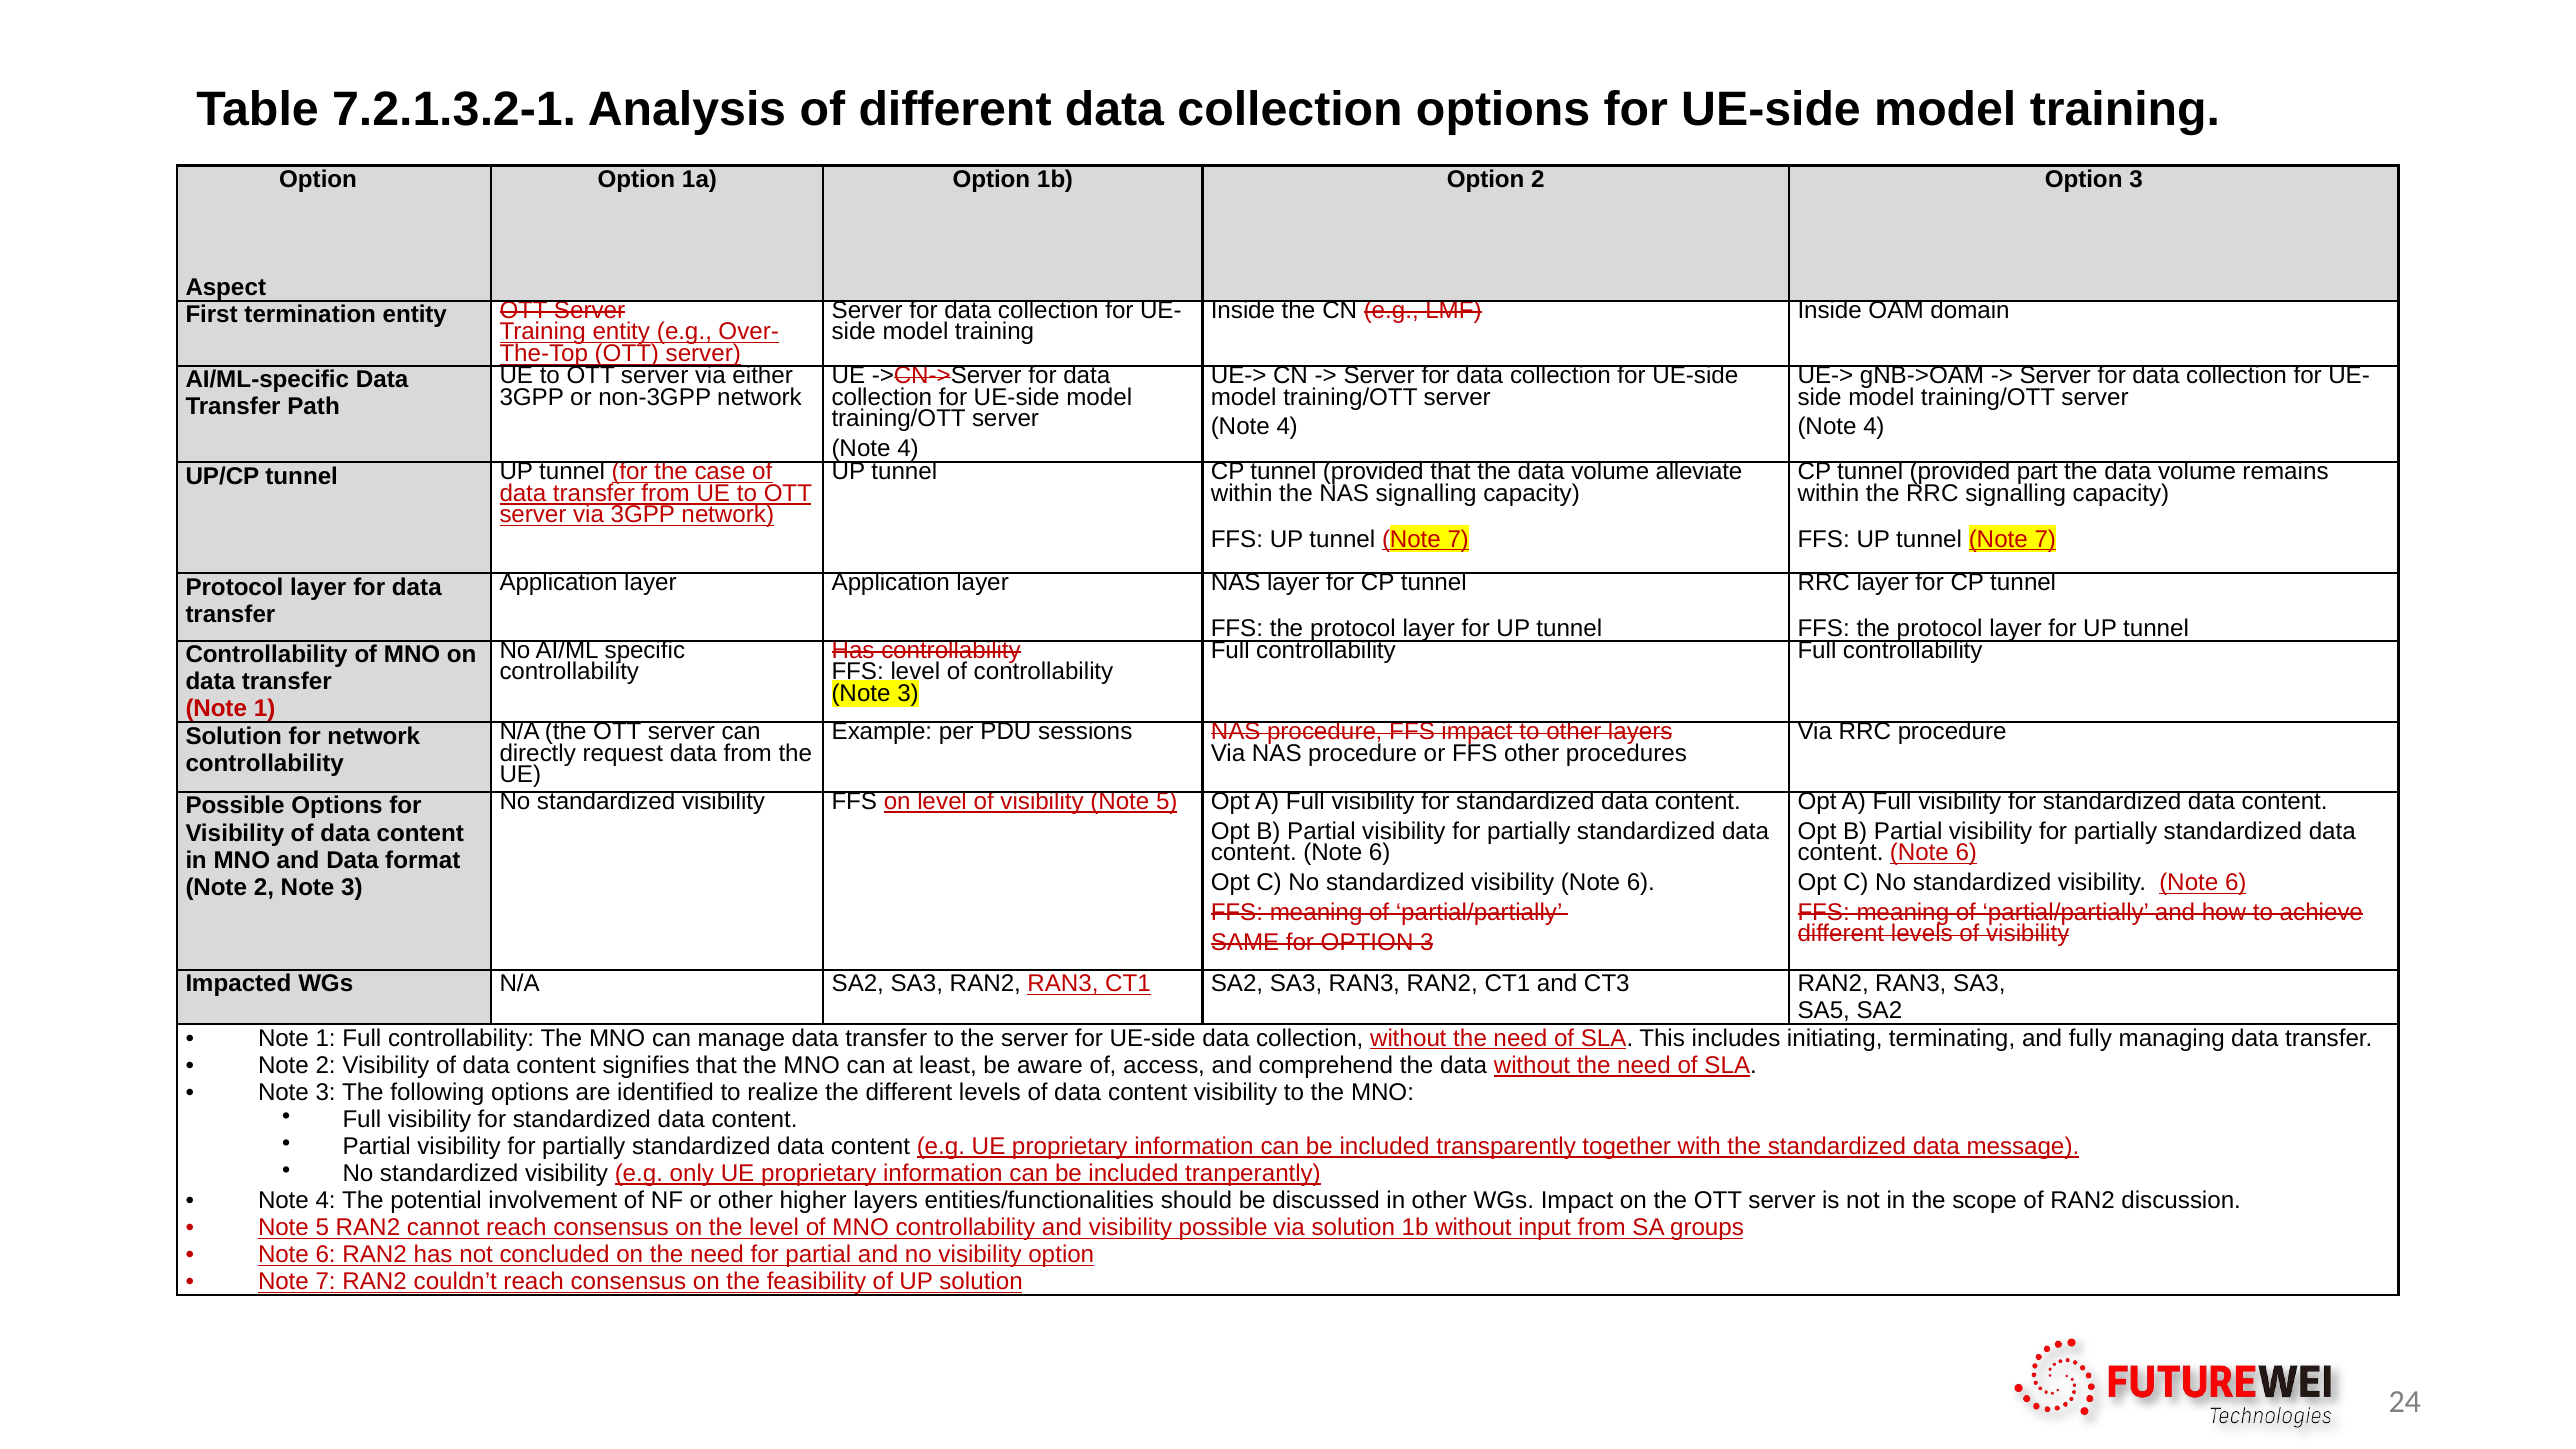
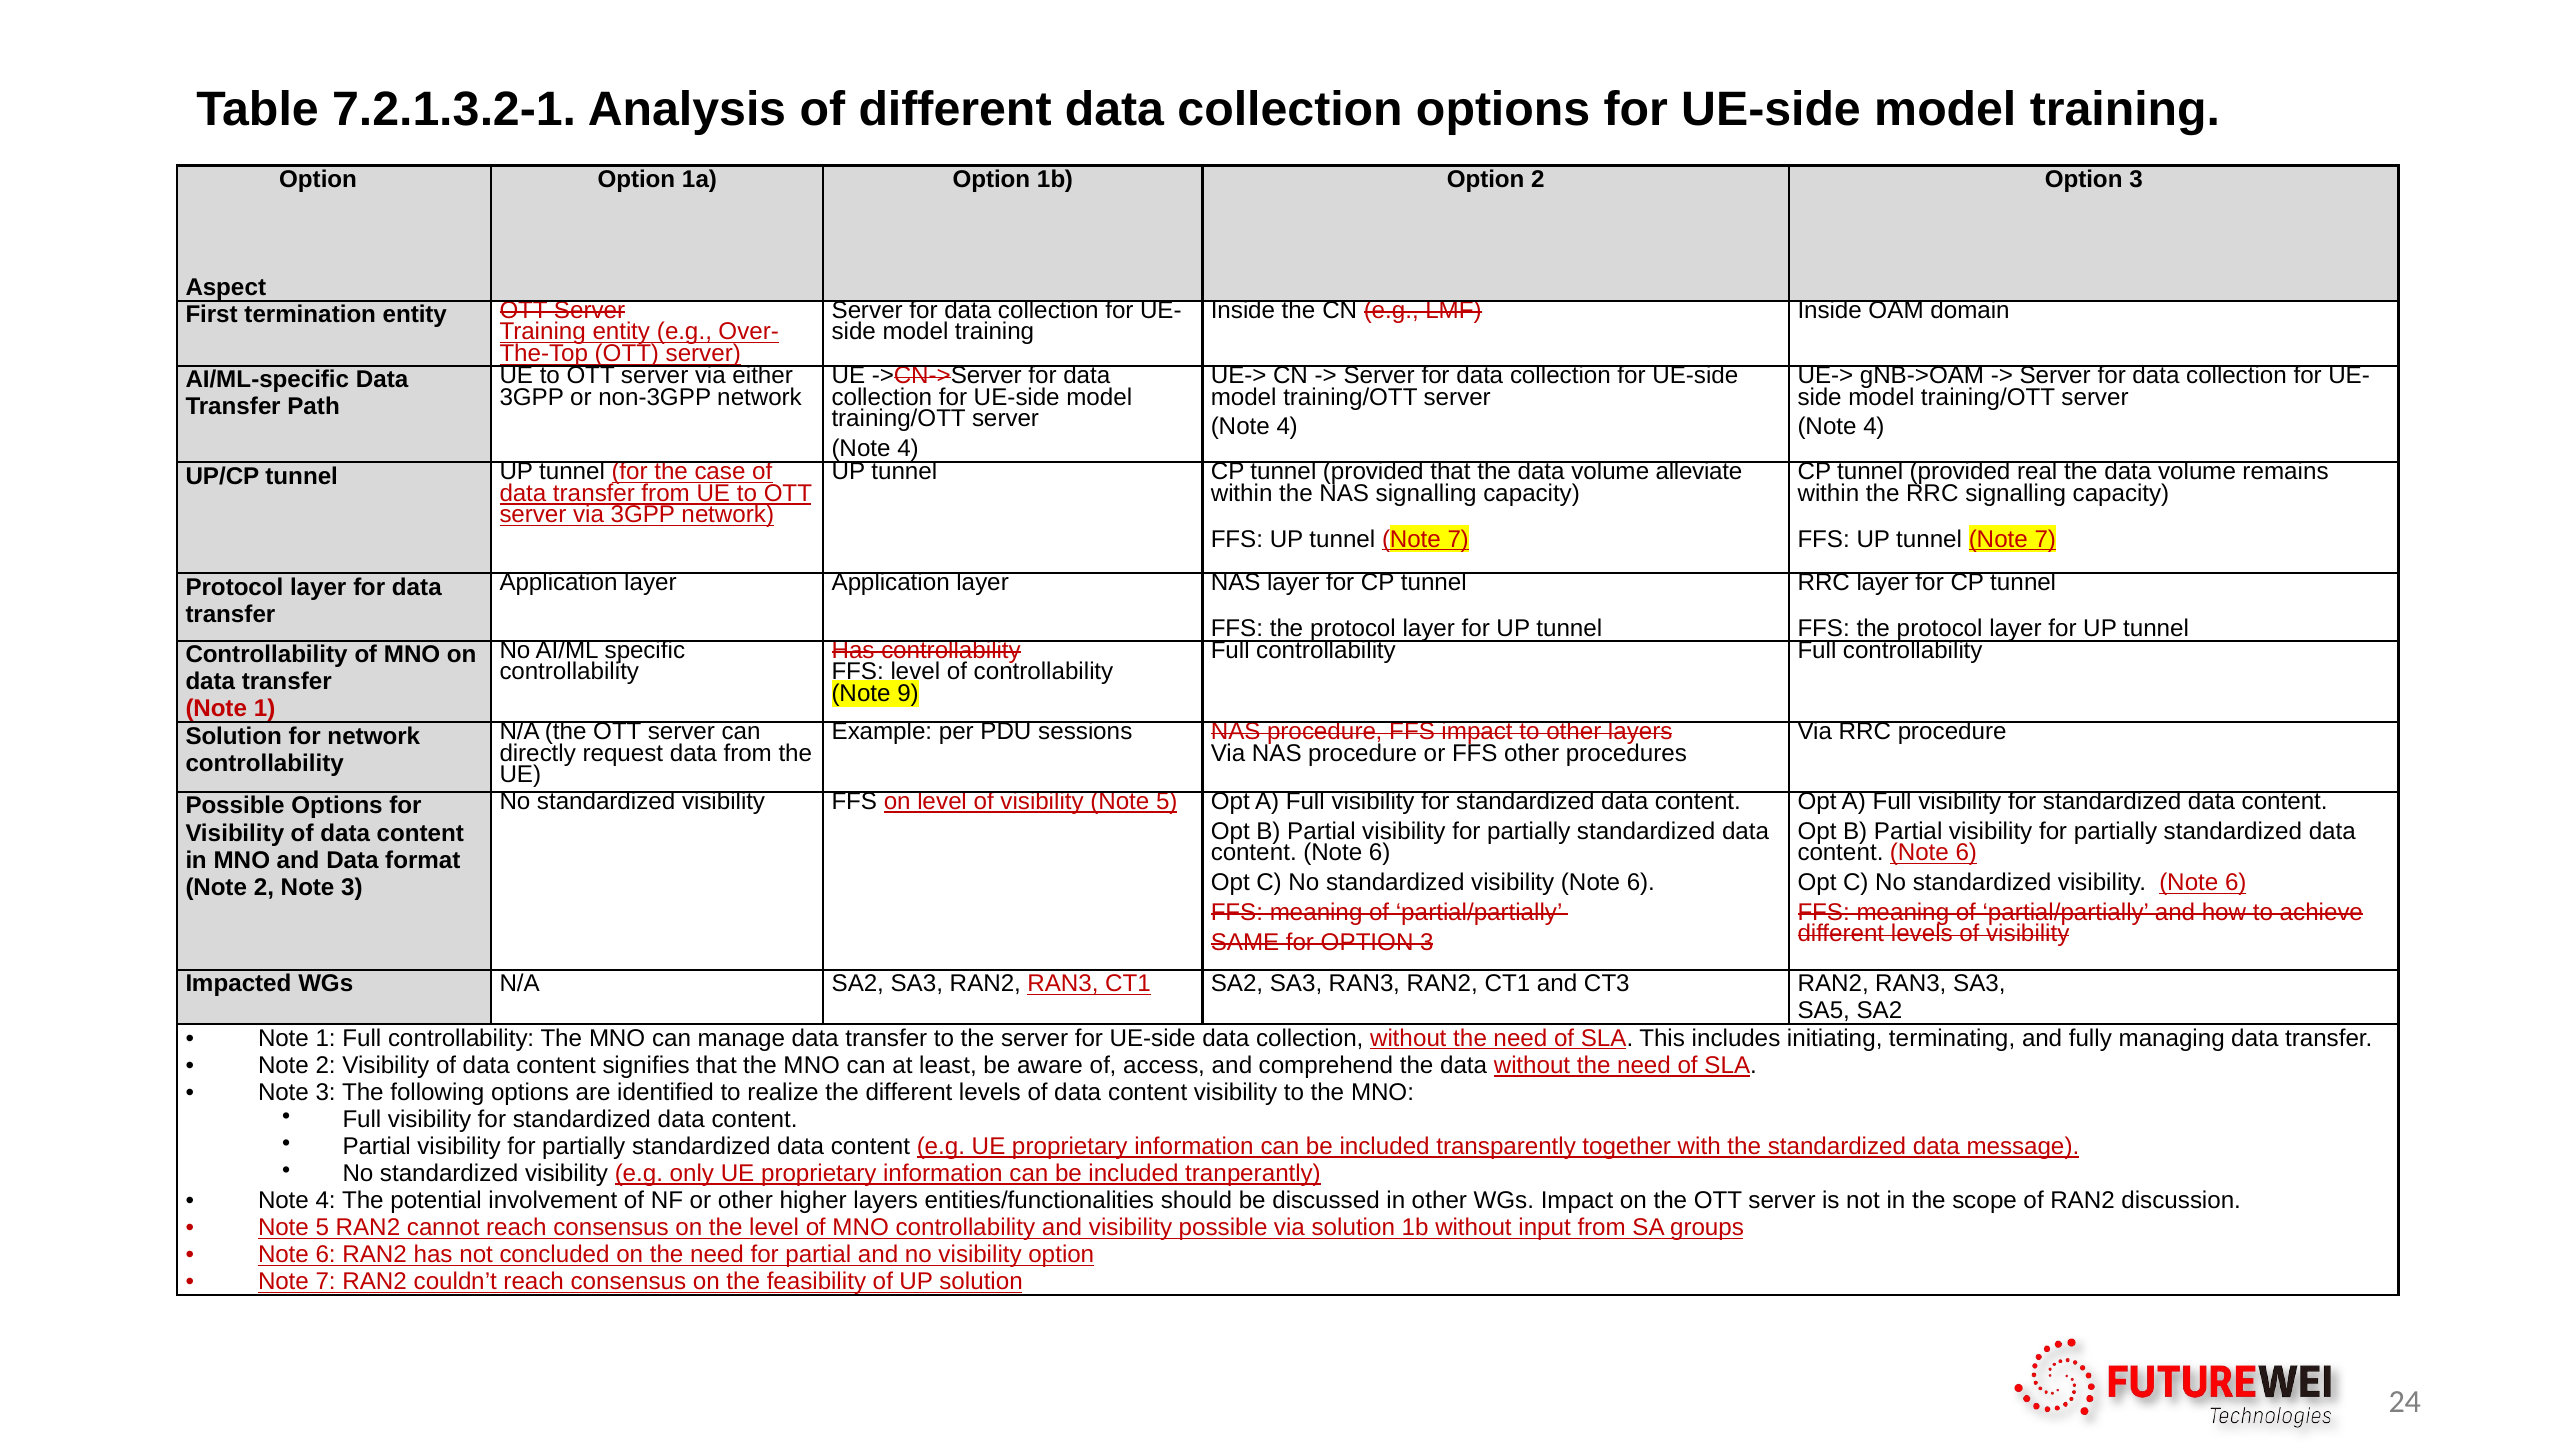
part: part -> real (2037, 472)
3: 3 -> 9 (908, 694)
